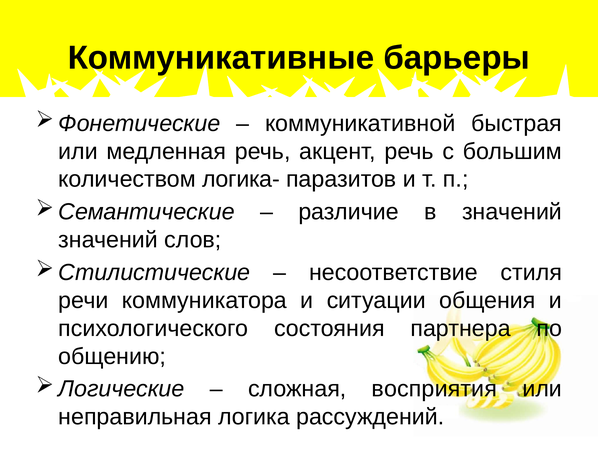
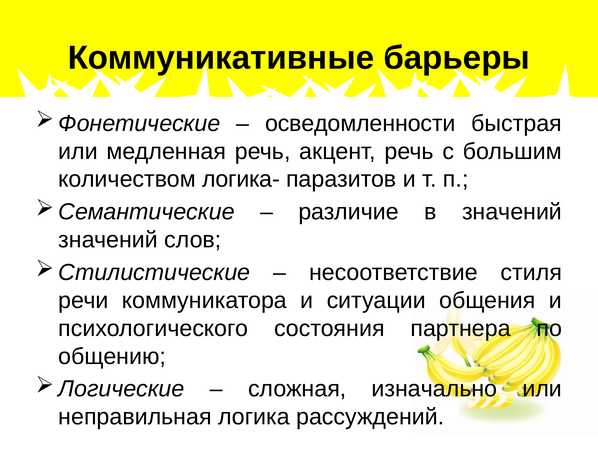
коммуникативной: коммуникативной -> осведомленности (360, 123)
восприятия: восприятия -> изначально (434, 389)
